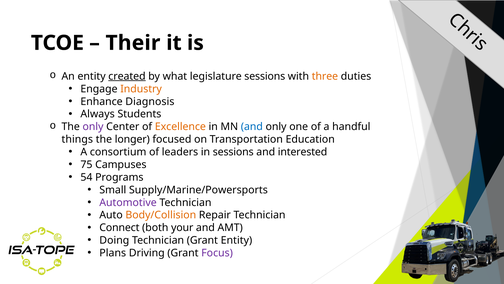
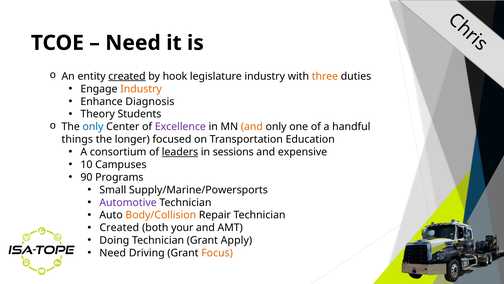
Their: Their -> Need (133, 43)
what: what -> hook (175, 76)
legislature sessions: sessions -> industry (265, 76)
Always: Always -> Theory (98, 114)
only colour: purple -> blue (93, 127)
Excellence colour: orange -> purple (180, 127)
and colour: blue -> orange (252, 127)
leaders underline: none -> present (180, 152)
interested: interested -> expensive (303, 152)
75: 75 -> 10 (86, 164)
54: 54 -> 90 (86, 177)
Connect: Connect -> Created (119, 227)
Grant Entity: Entity -> Apply (236, 240)
Plans: Plans -> Need (113, 253)
Focus colour: purple -> orange (217, 253)
